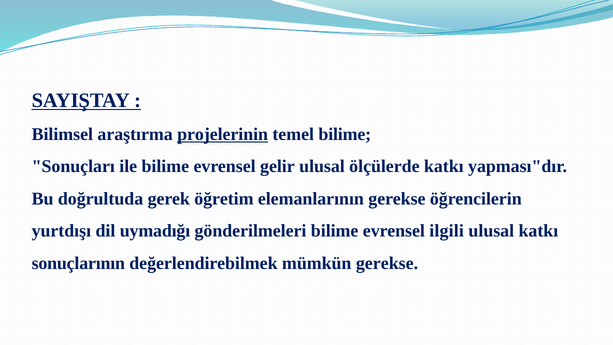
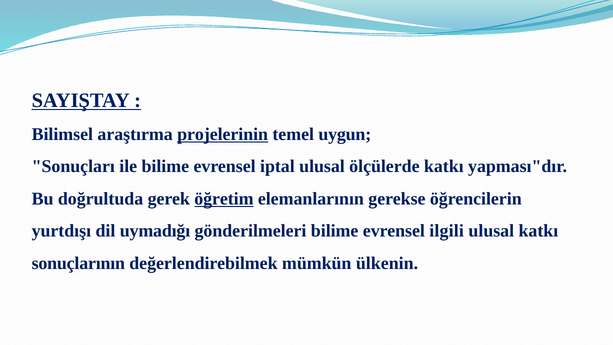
temel bilime: bilime -> uygun (345, 134)
gelir: gelir -> iptal (277, 166)
öğretim underline: none -> present (224, 199)
mümkün gerekse: gerekse -> ülkenin (387, 263)
